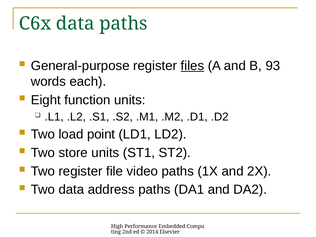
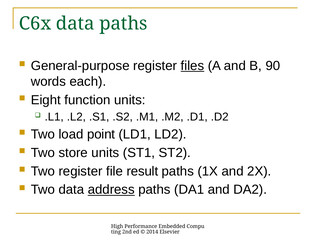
93: 93 -> 90 (273, 66)
video: video -> result (142, 171)
address underline: none -> present (111, 190)
